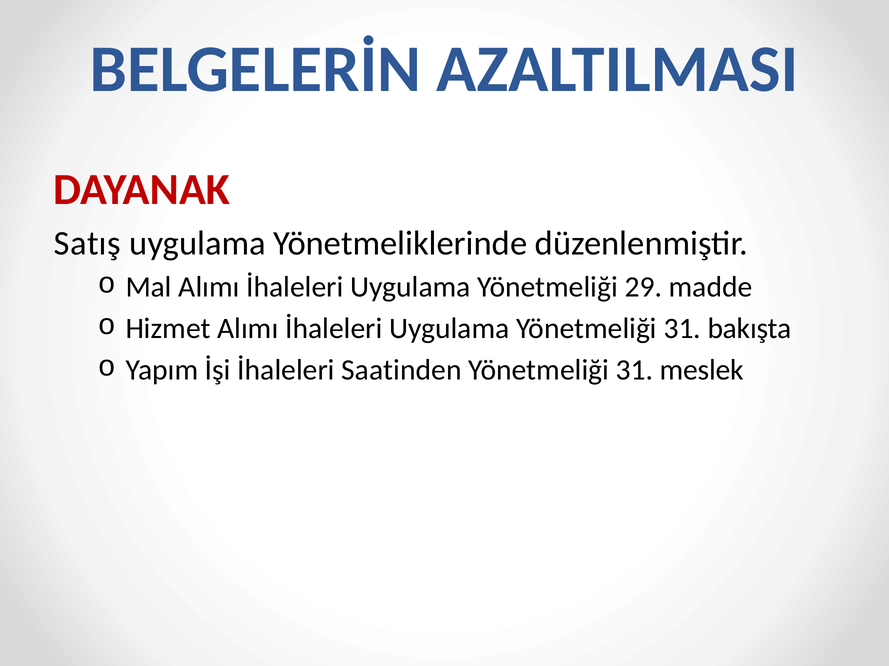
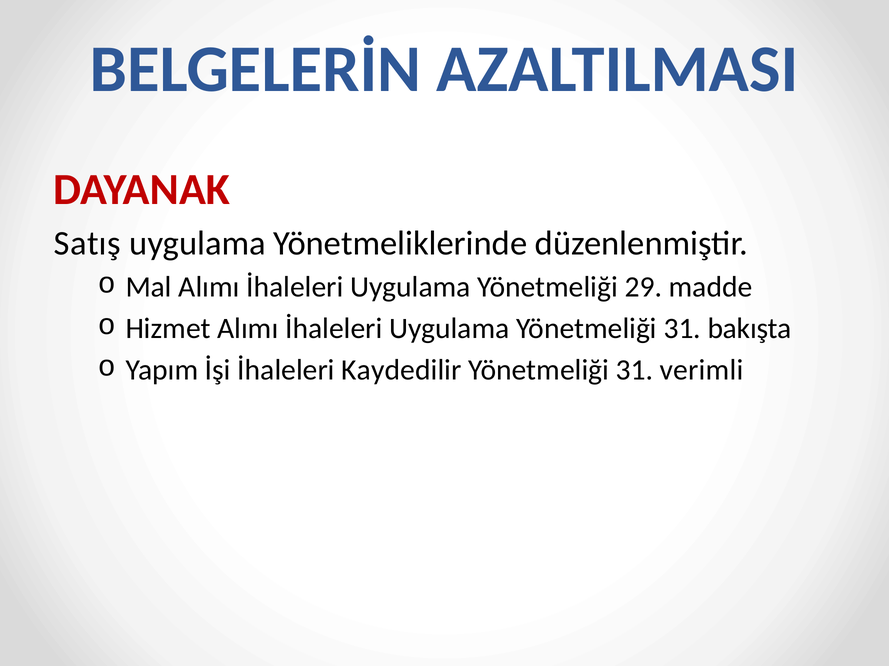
Saatinden: Saatinden -> Kaydedilir (401, 370)
meslek: meslek -> verimli (702, 370)
